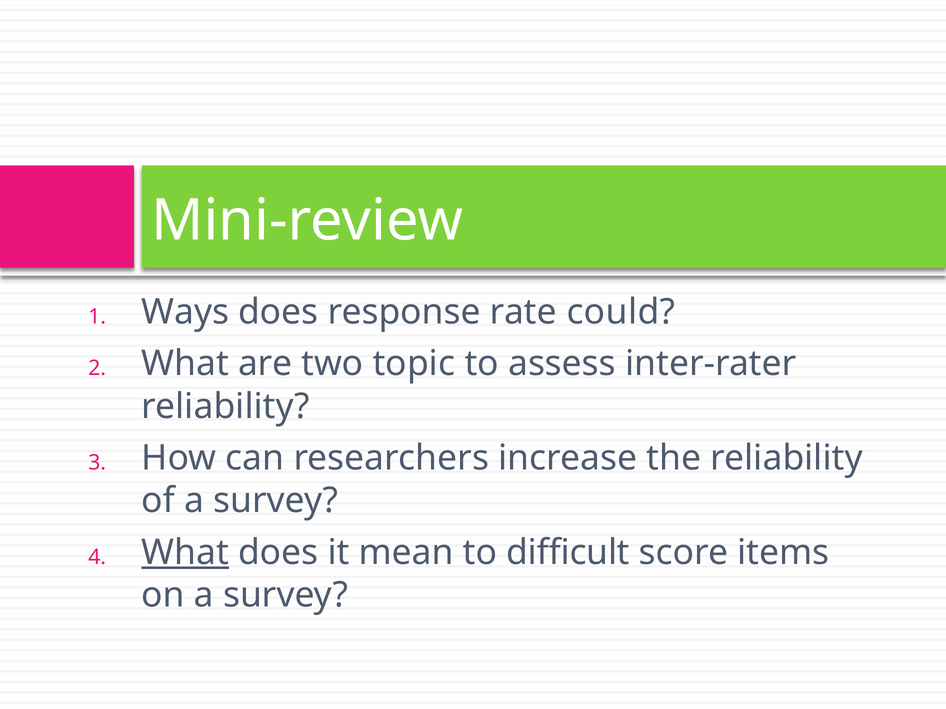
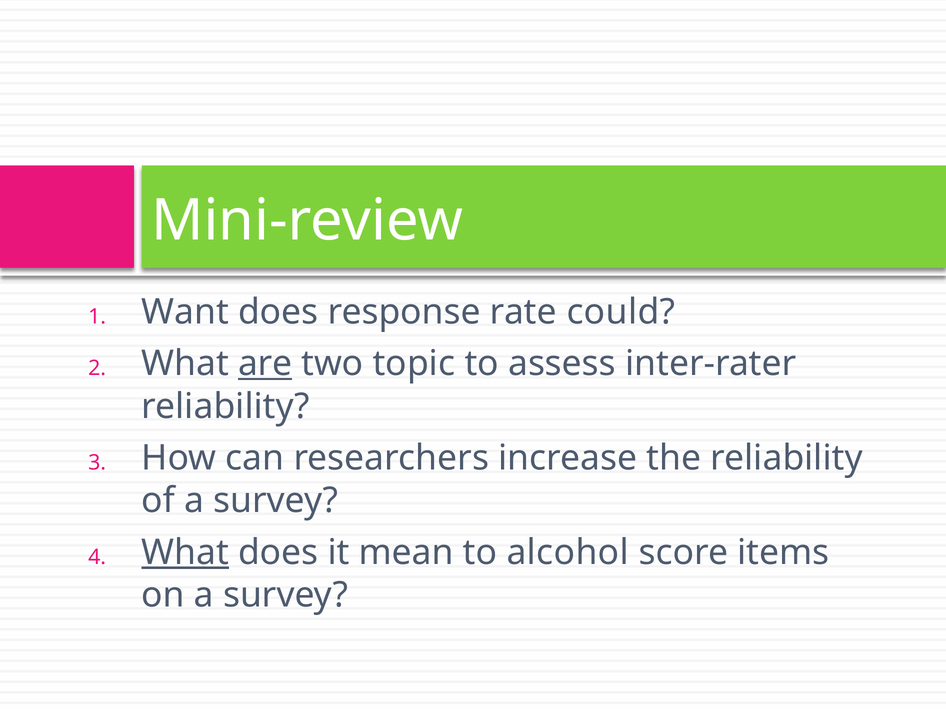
Ways: Ways -> Want (185, 312)
are underline: none -> present (265, 364)
difficult: difficult -> alcohol (568, 553)
